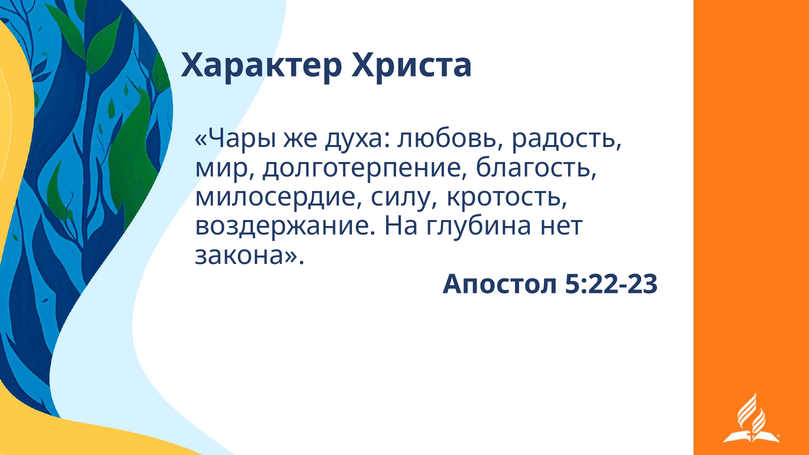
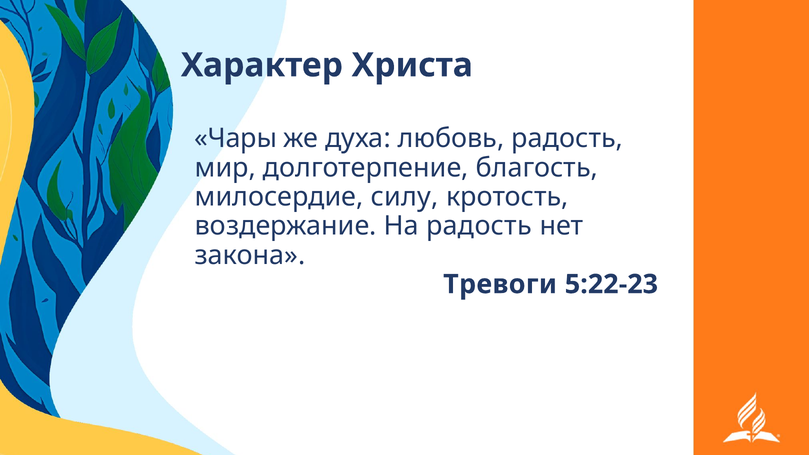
На глубина: глубина -> радость (479, 226)
Апостол: Апостол -> Тревоги (500, 284)
